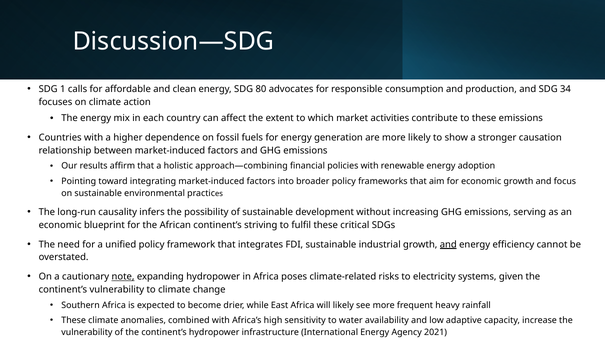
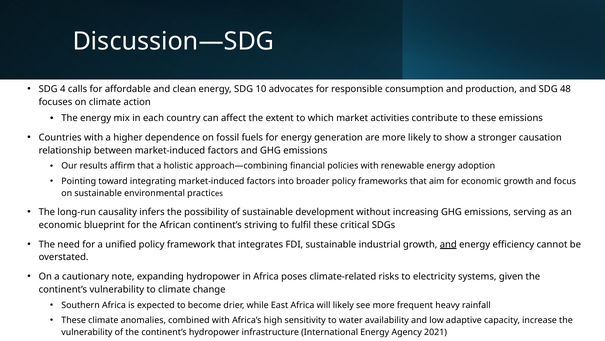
1: 1 -> 4 (63, 89)
80: 80 -> 10 (261, 89)
34: 34 -> 48 (565, 89)
note underline: present -> none (123, 276)
